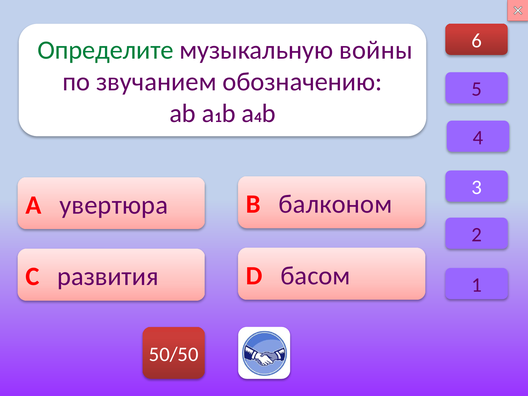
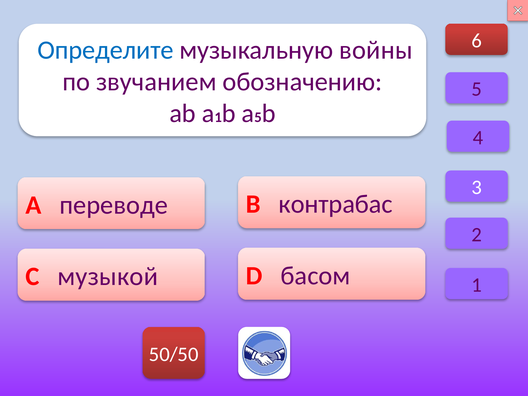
Определите colour: green -> blue (106, 50)
4: 4 -> 5 (258, 117)
балконом: балконом -> контрабас (336, 204)
увертюра: увертюра -> переводе (114, 205)
развития: развития -> музыкой (108, 277)
